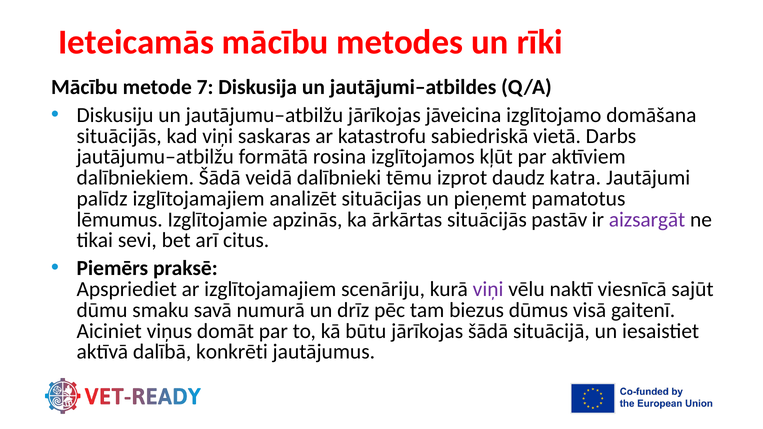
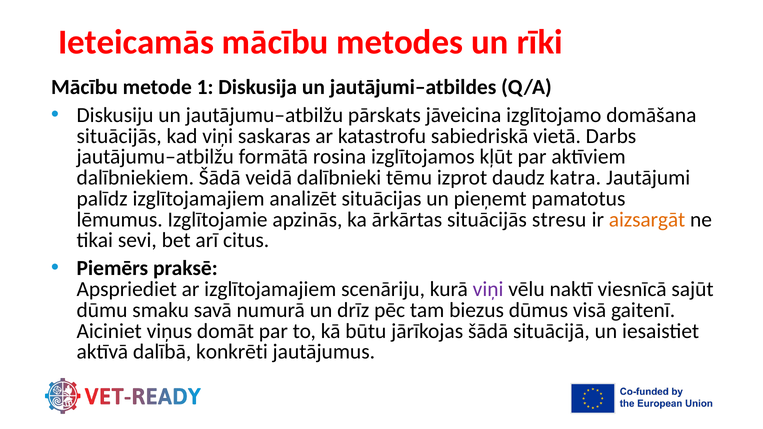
7: 7 -> 1 (205, 87)
jautājumu–atbilžu jārīkojas: jārīkojas -> pārskats (384, 115)
pastāv: pastāv -> stresu (559, 220)
aizsargāt colour: purple -> orange (647, 220)
